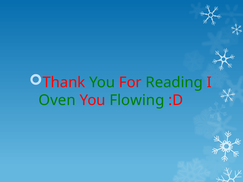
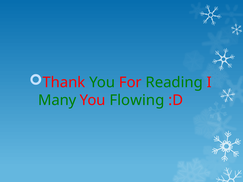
Oven: Oven -> Many (57, 100)
